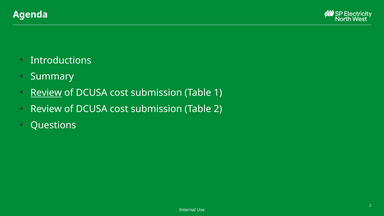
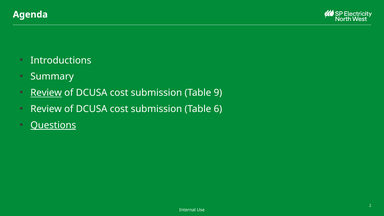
1: 1 -> 9 (218, 93)
Table 2: 2 -> 6 (218, 109)
Questions underline: none -> present (53, 125)
